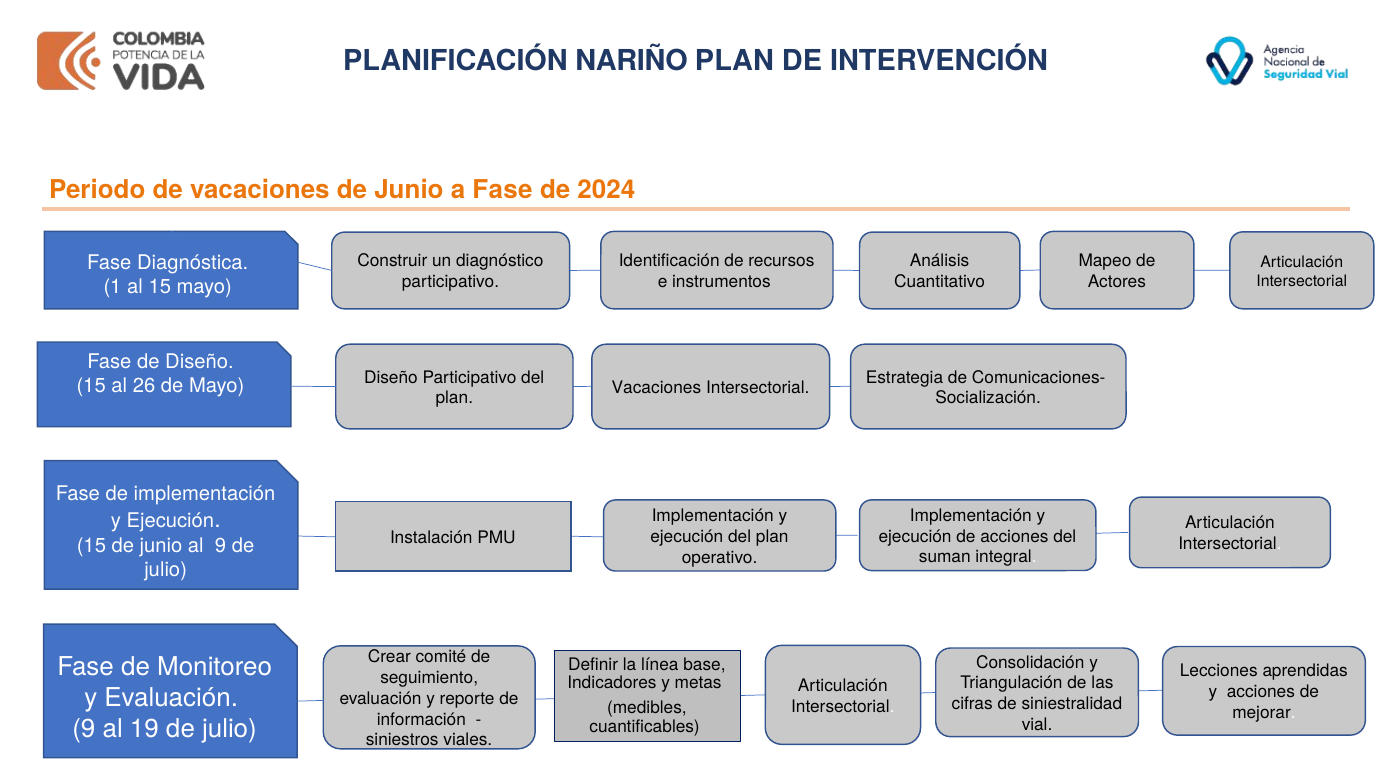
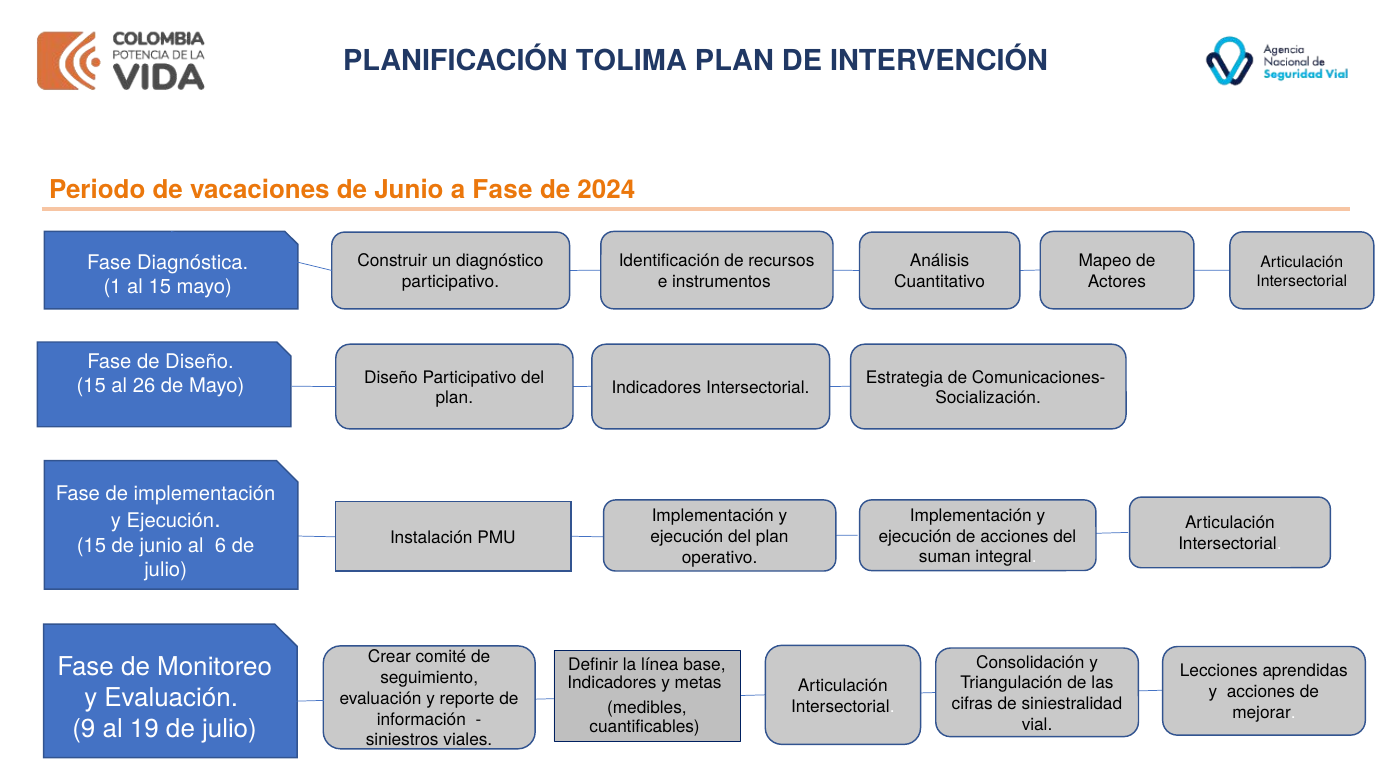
NARIÑO: NARIÑO -> TOLIMA (631, 61)
Vacaciones: Vacaciones -> Indicadores (656, 388)
al 9: 9 -> 6 (220, 545)
